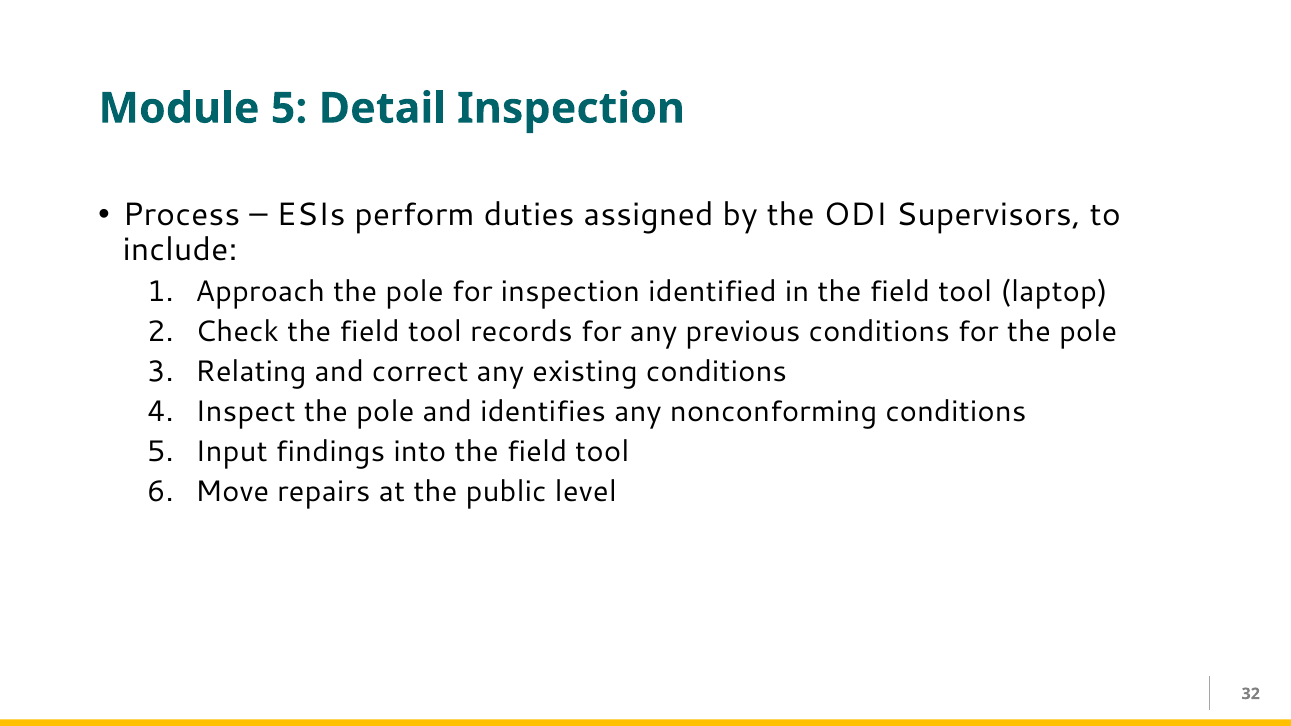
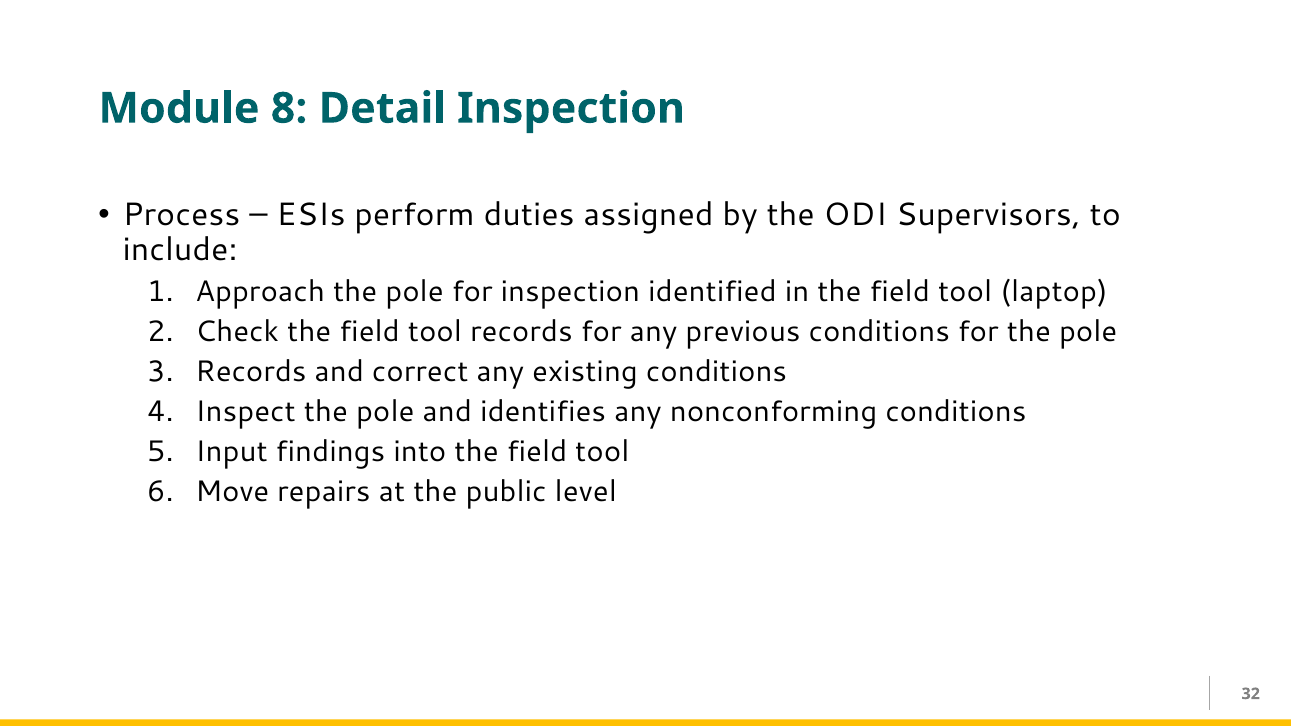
Module 5: 5 -> 8 (289, 109)
Relating: Relating -> Records (251, 372)
